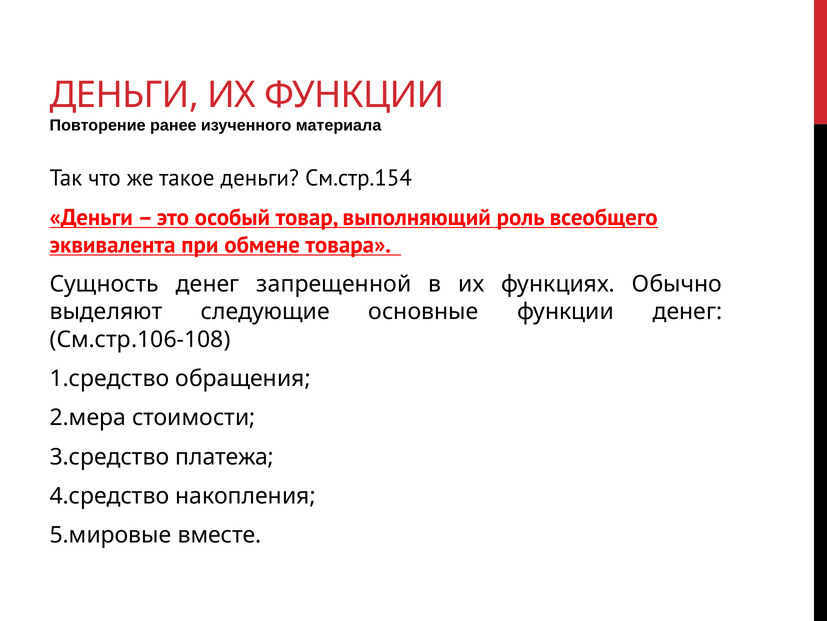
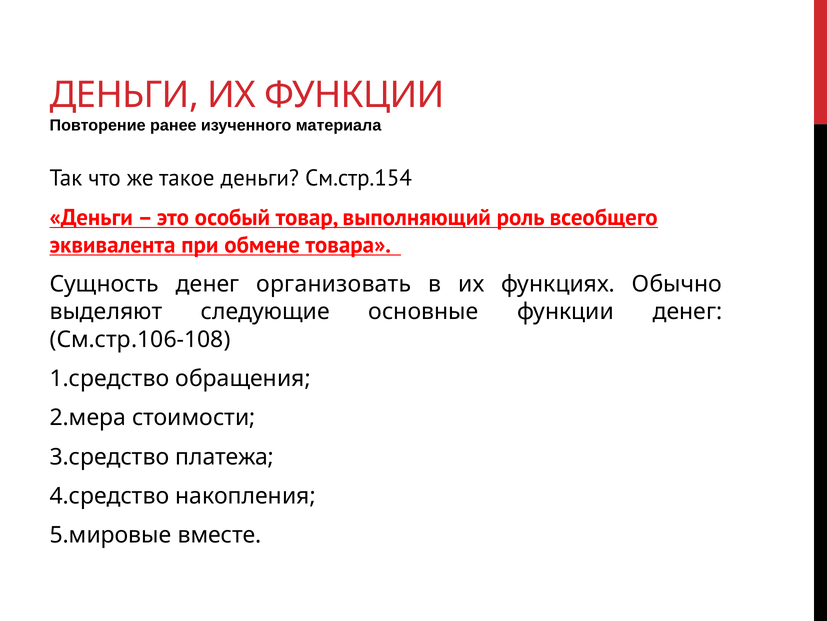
запрещенной: запрещенной -> организовать (334, 284)
